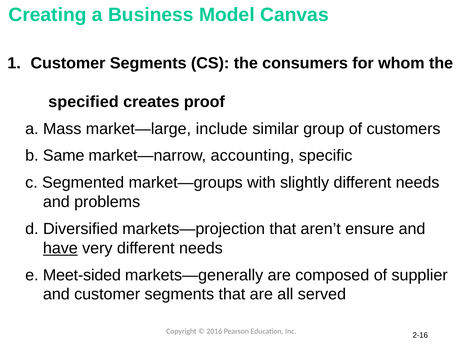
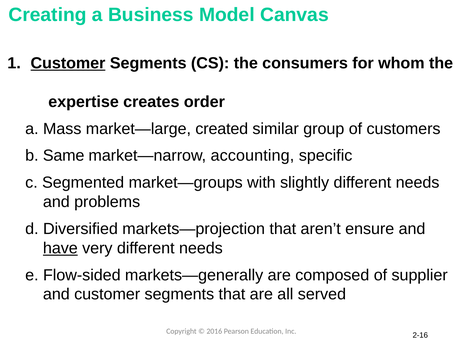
Customer underline: none -> present (68, 63)
specified: specified -> expertise (84, 102)
proof: proof -> order (204, 102)
include: include -> created (222, 129)
Meet-sided: Meet-sided -> Flow-sided (82, 275)
